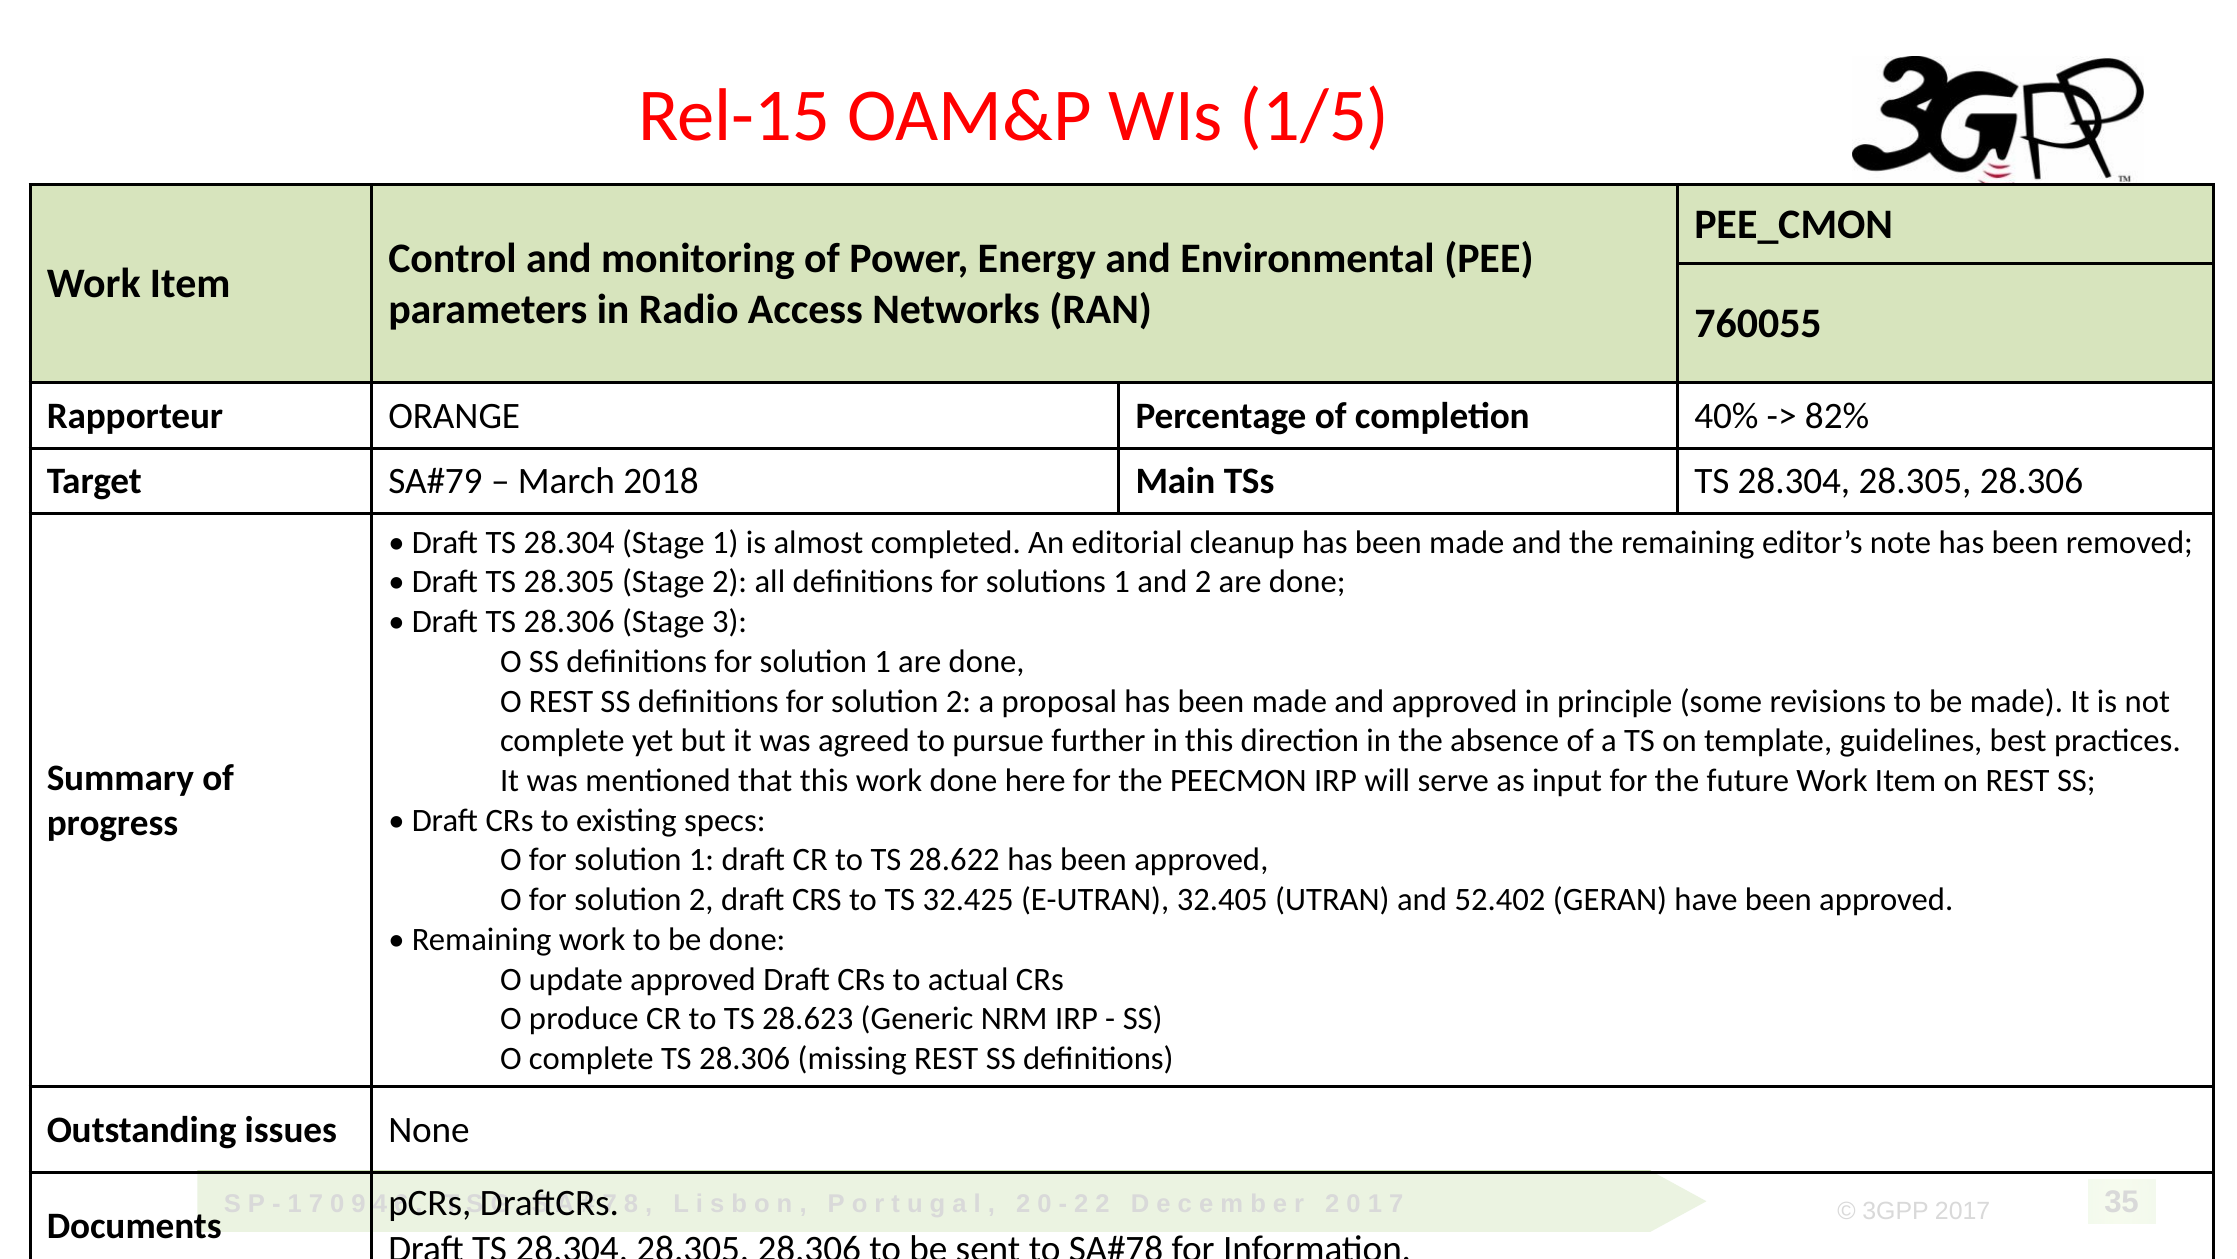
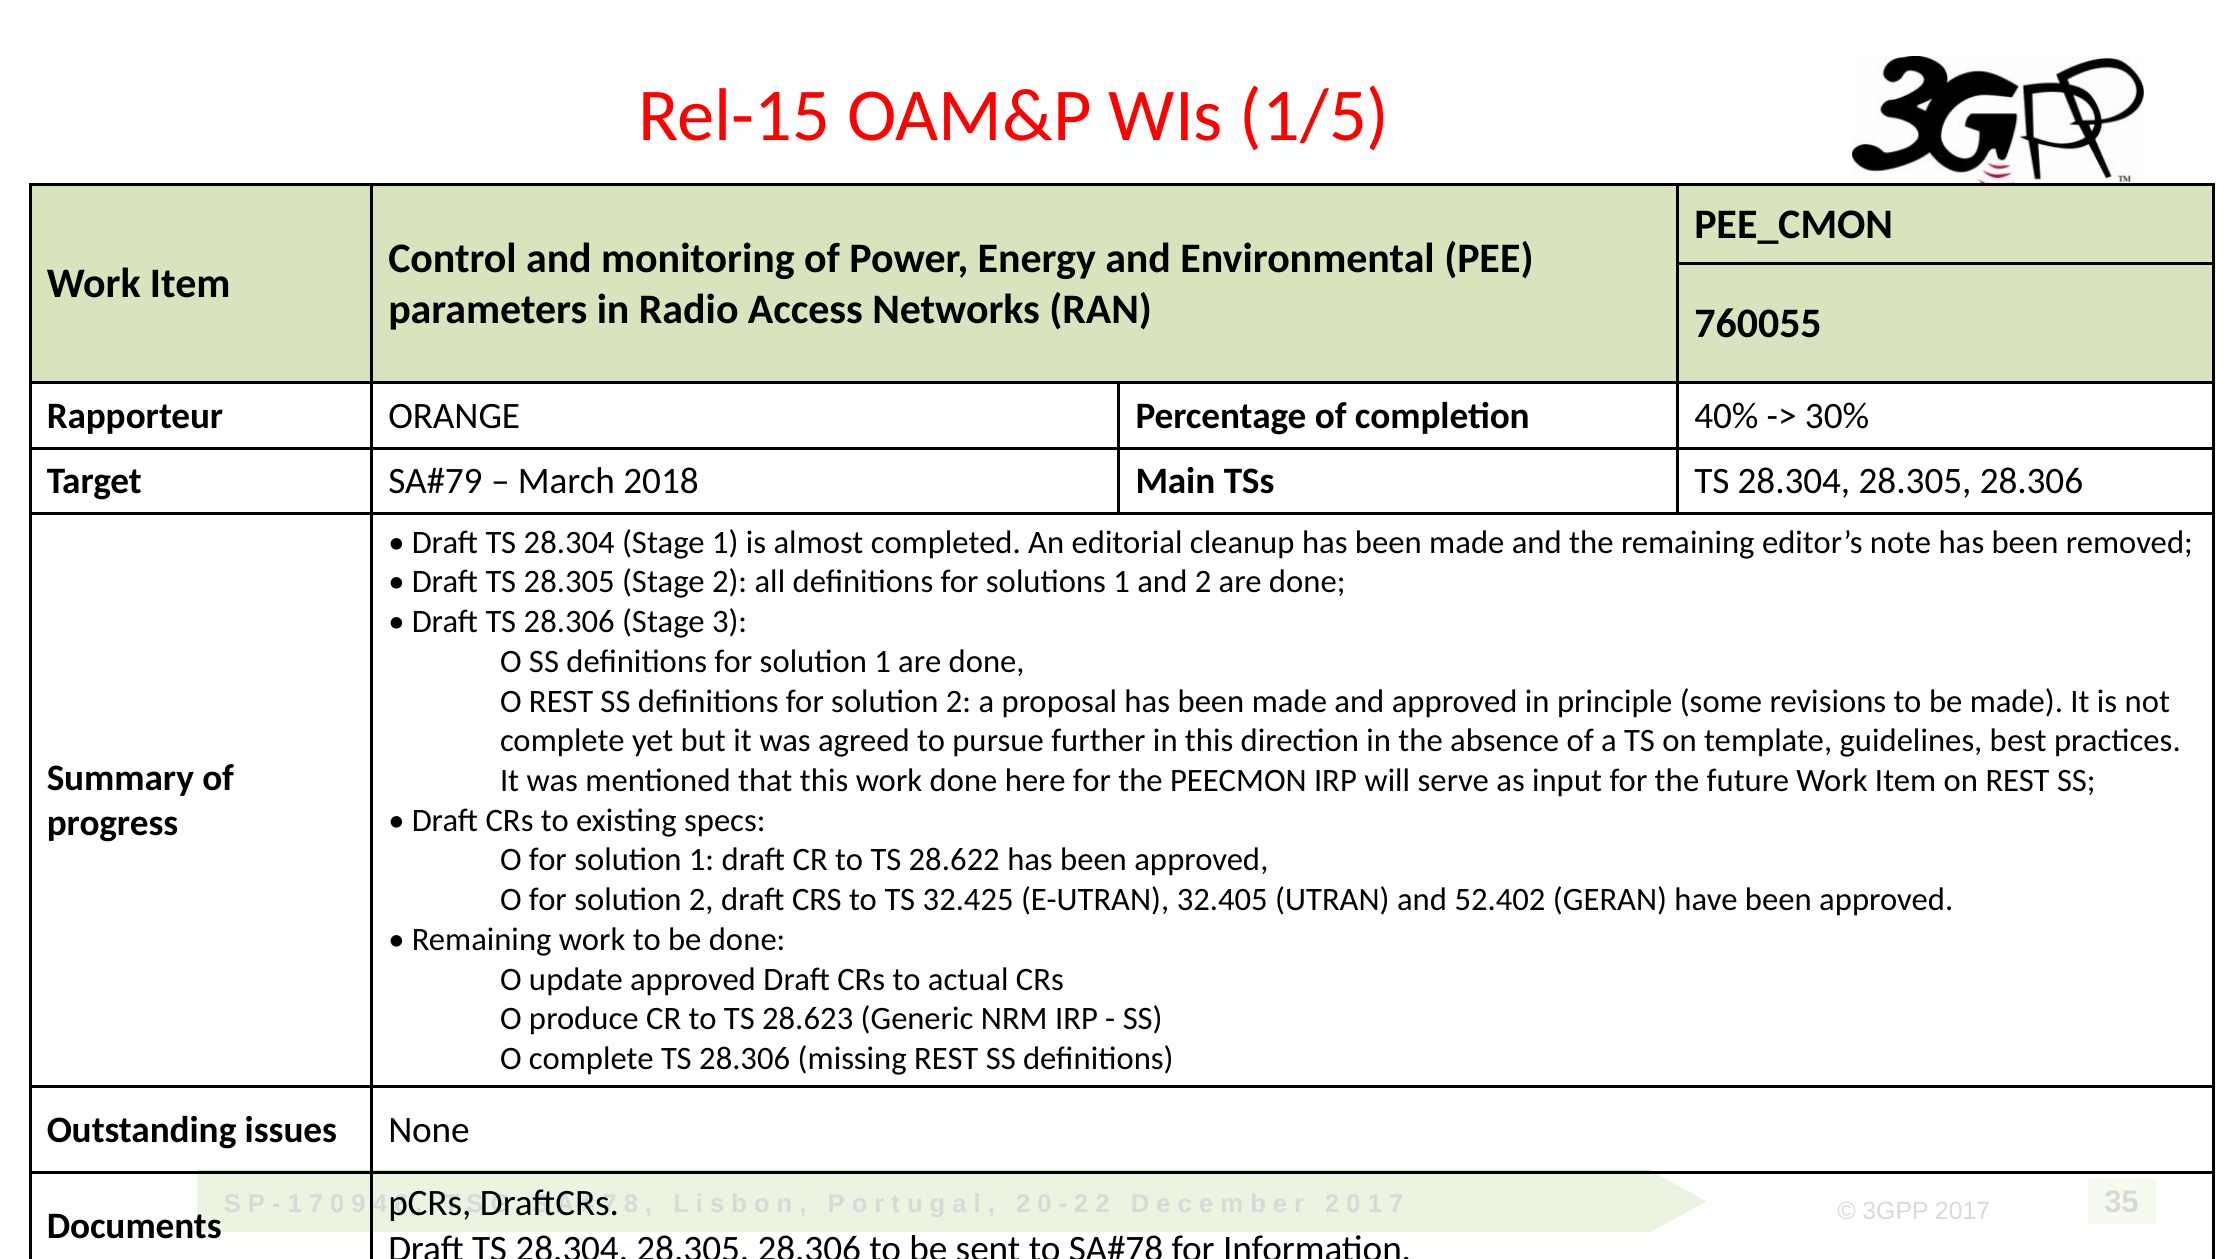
82%: 82% -> 30% (1837, 416)
